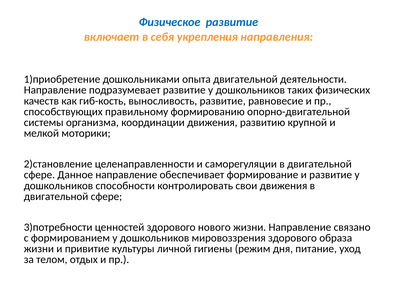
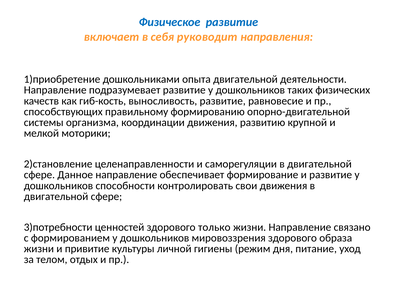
укрепления: укрепления -> руководит (207, 37)
нового: нового -> только (214, 227)
